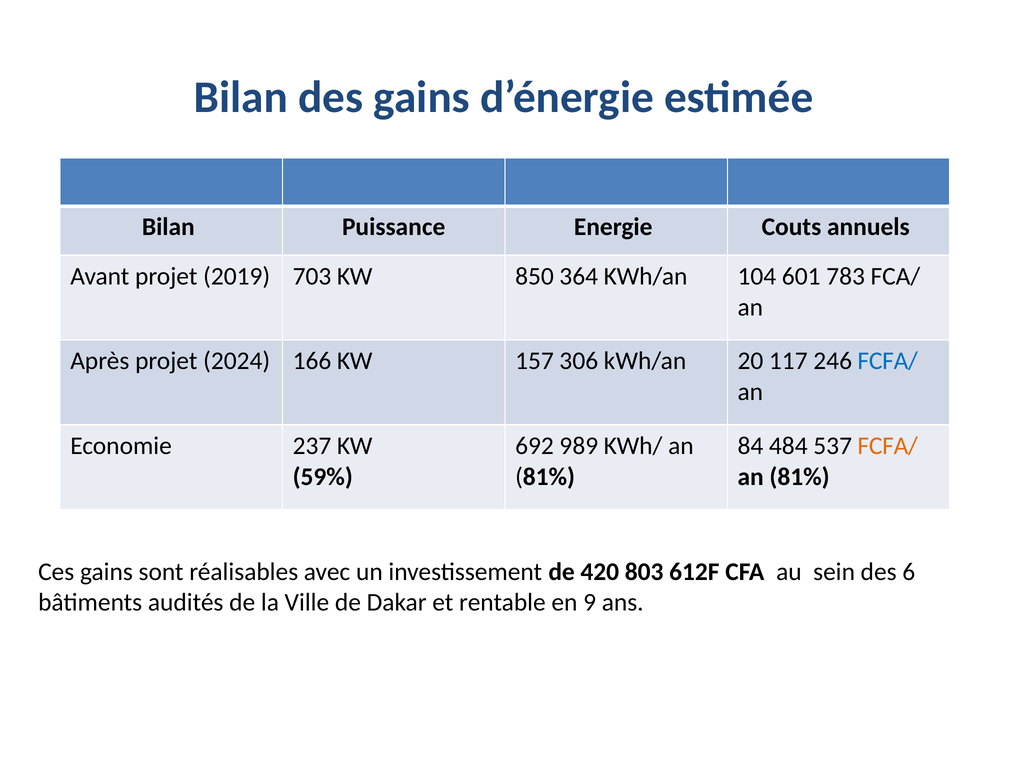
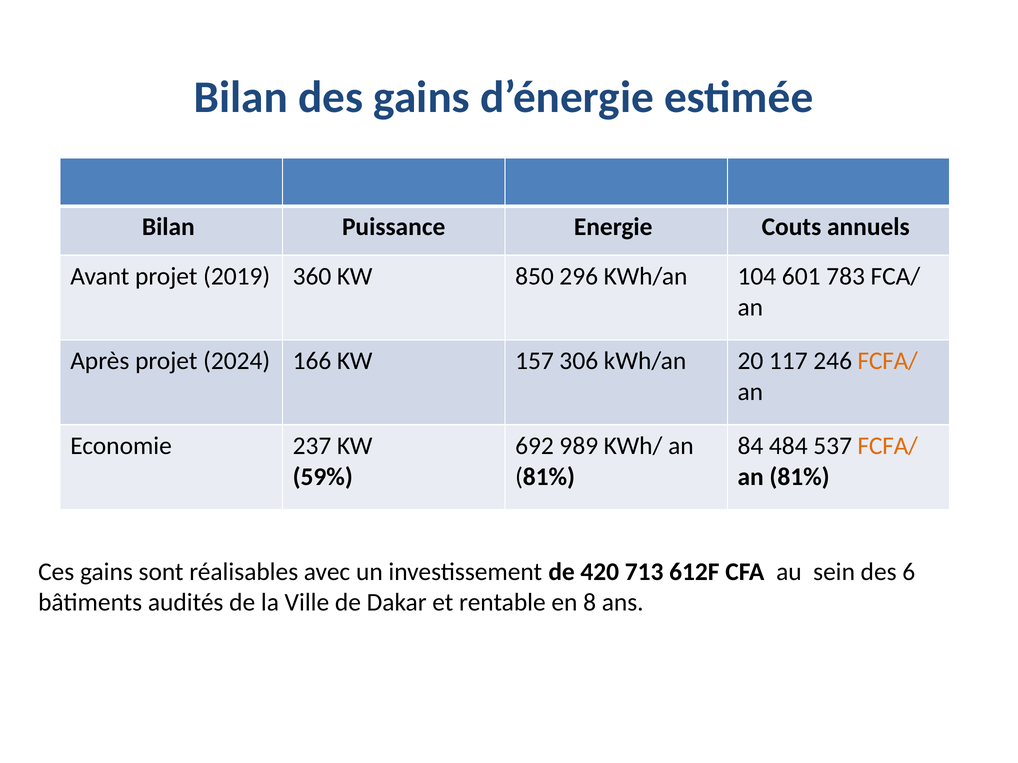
703: 703 -> 360 (312, 276)
364: 364 -> 296 (579, 276)
FCFA/ colour: blue -> orange (888, 361)
803: 803 -> 713 (644, 572)
9: 9 -> 8 (590, 603)
